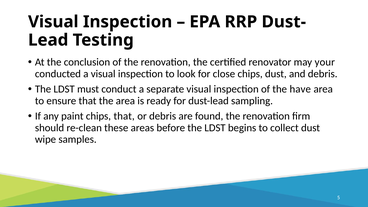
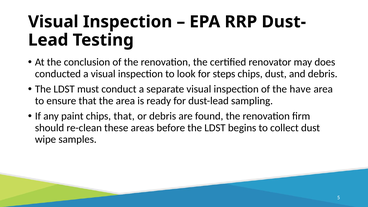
your: your -> does (325, 62)
close: close -> steps (224, 74)
